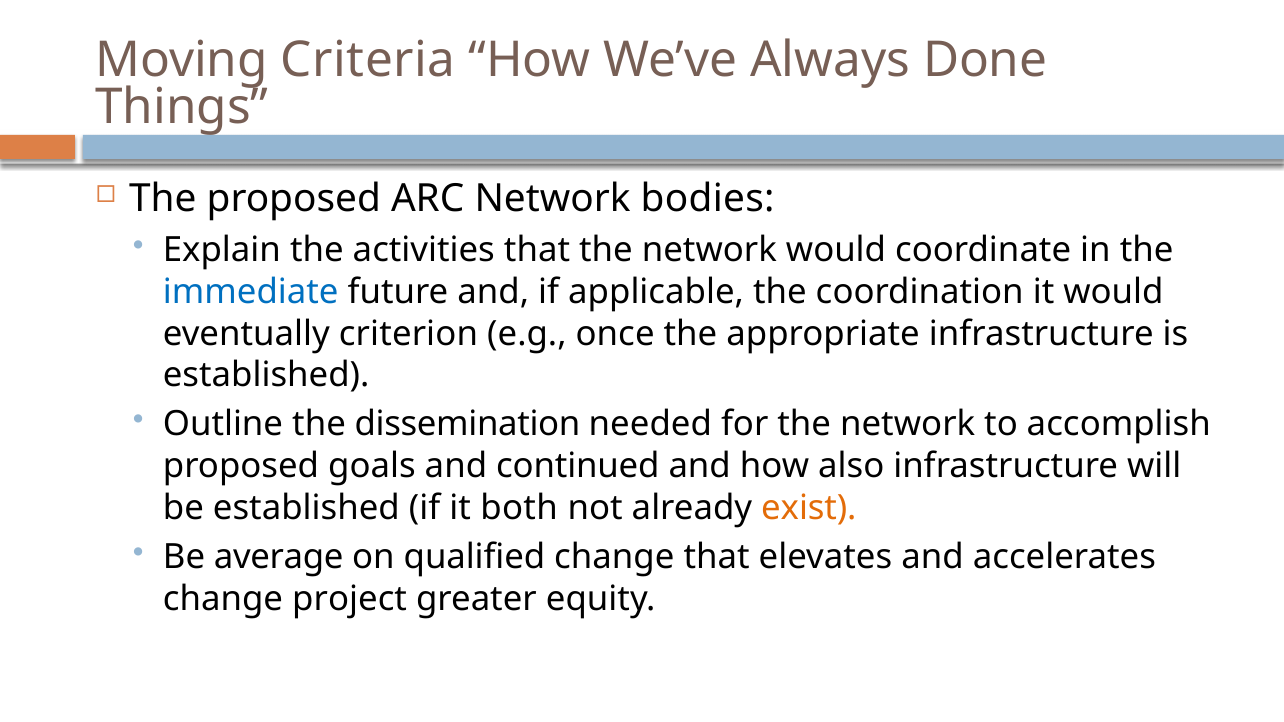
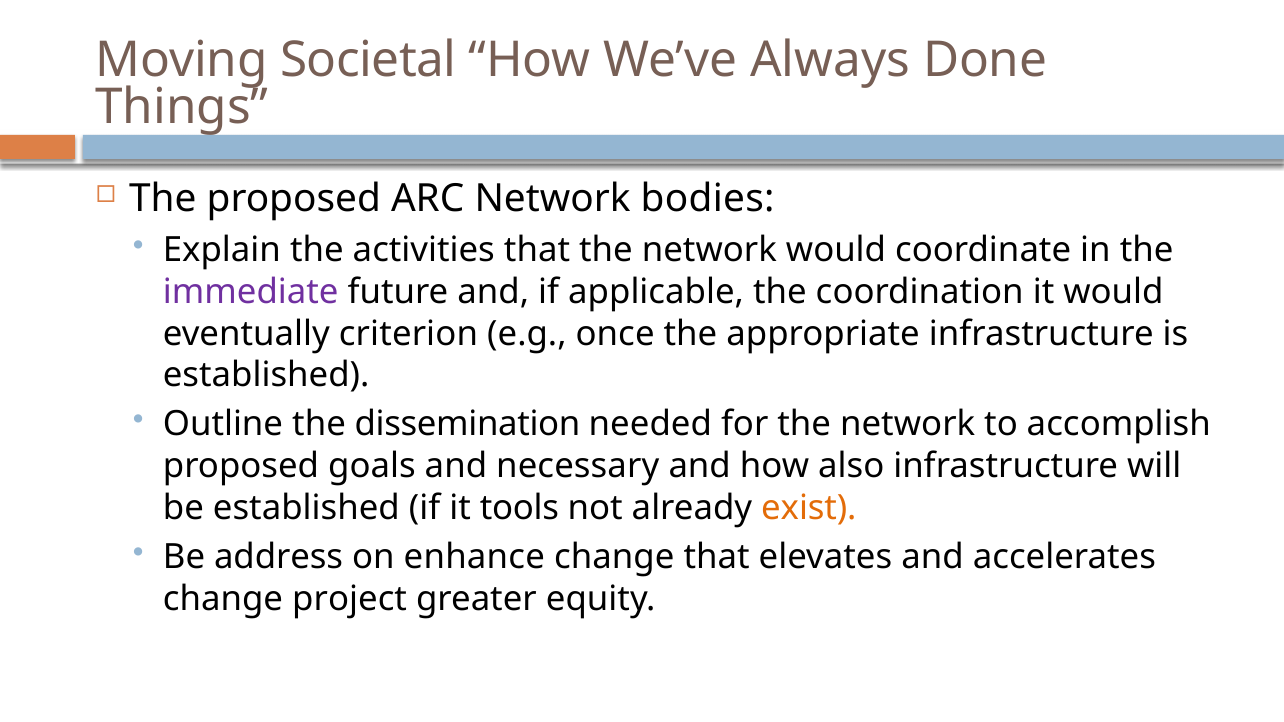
Criteria: Criteria -> Societal (369, 60)
immediate colour: blue -> purple (251, 292)
continued: continued -> necessary (578, 466)
both: both -> tools (519, 508)
average: average -> address (279, 557)
qualified: qualified -> enhance (474, 557)
